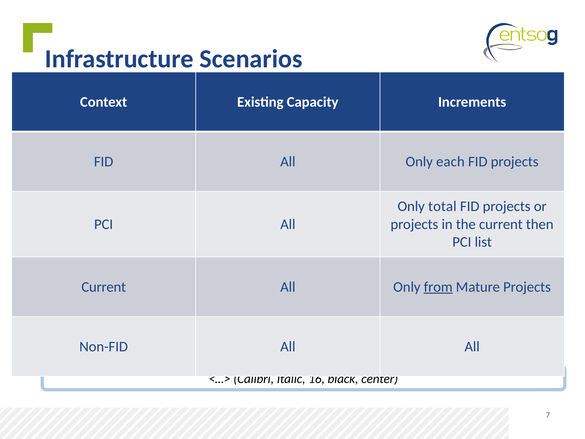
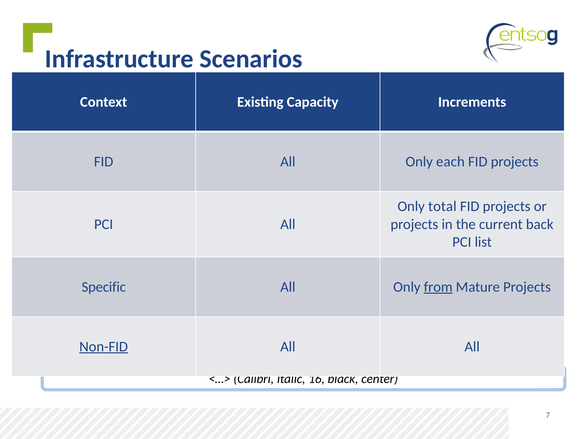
then: then -> back (540, 224)
Current: Current -> Specific (104, 287)
Non-FID underline: none -> present (104, 346)
